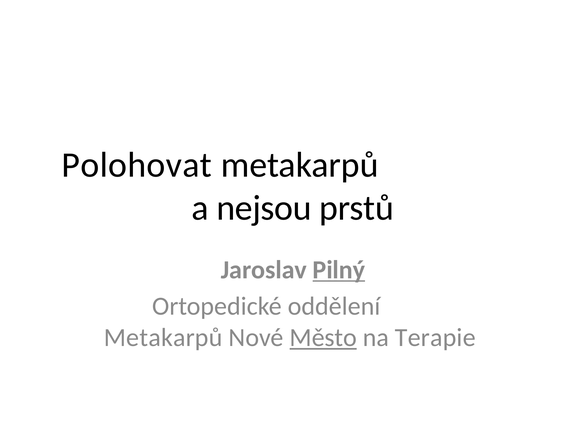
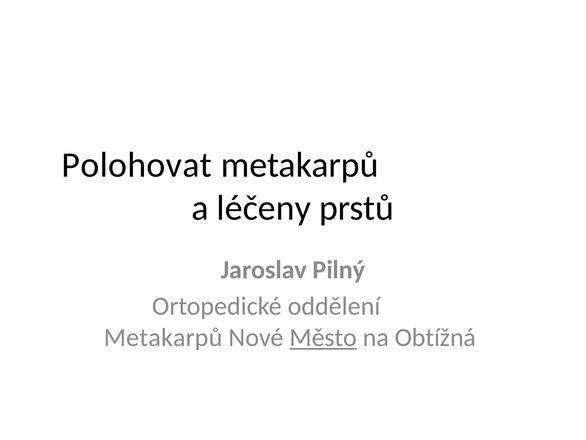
nejsou: nejsou -> léčeny (264, 208)
Pilný underline: present -> none (339, 269)
Terapie: Terapie -> Obtížná (435, 337)
